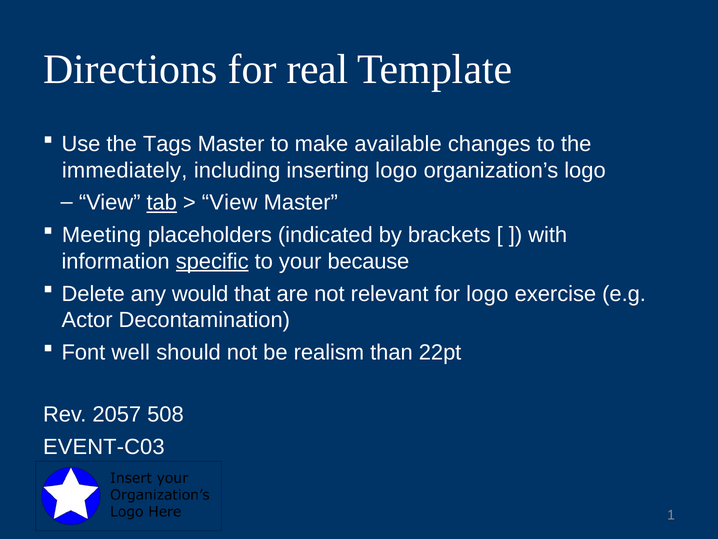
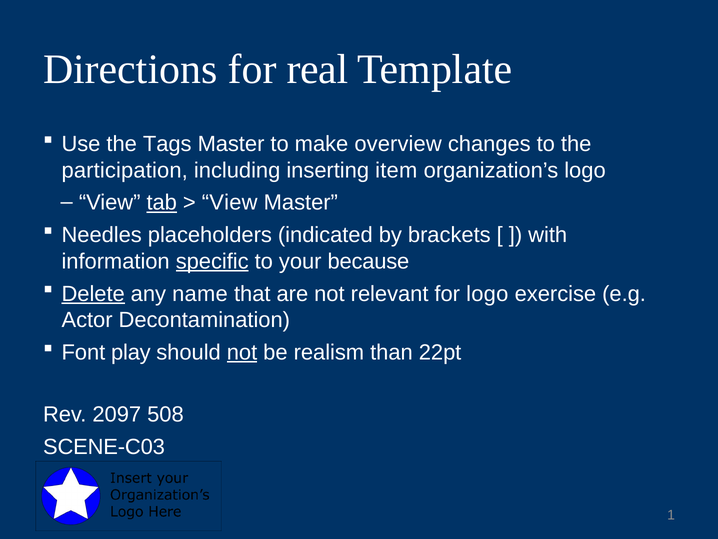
available: available -> overview (398, 144)
immediately: immediately -> participation (125, 170)
inserting logo: logo -> item (396, 170)
Meeting: Meeting -> Needles (102, 235)
Delete underline: none -> present (93, 294)
would: would -> name (200, 294)
well: well -> play (131, 352)
not underline: none -> present (242, 352)
2057: 2057 -> 2097 (117, 414)
EVENT-C03: EVENT-C03 -> SCENE-C03 (104, 447)
